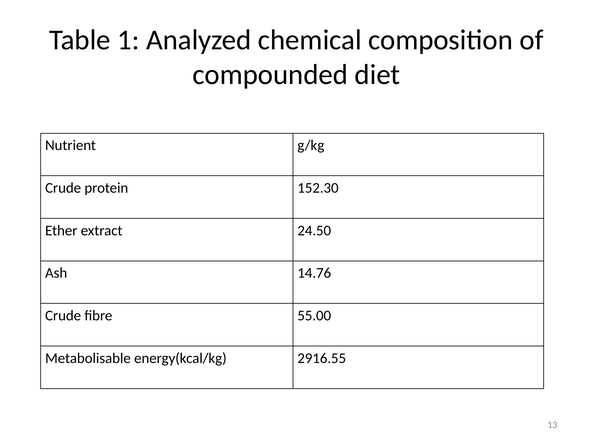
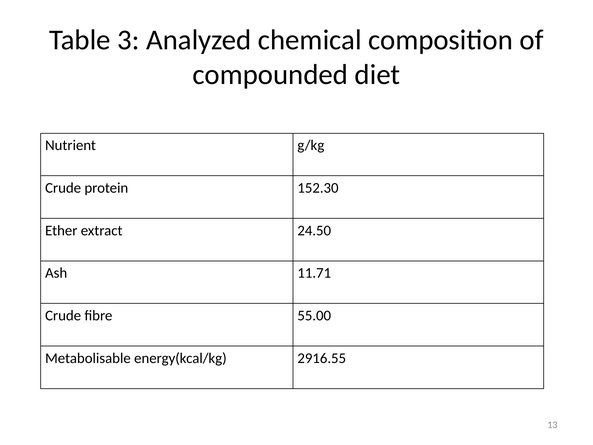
1: 1 -> 3 (128, 40)
14.76: 14.76 -> 11.71 (314, 273)
